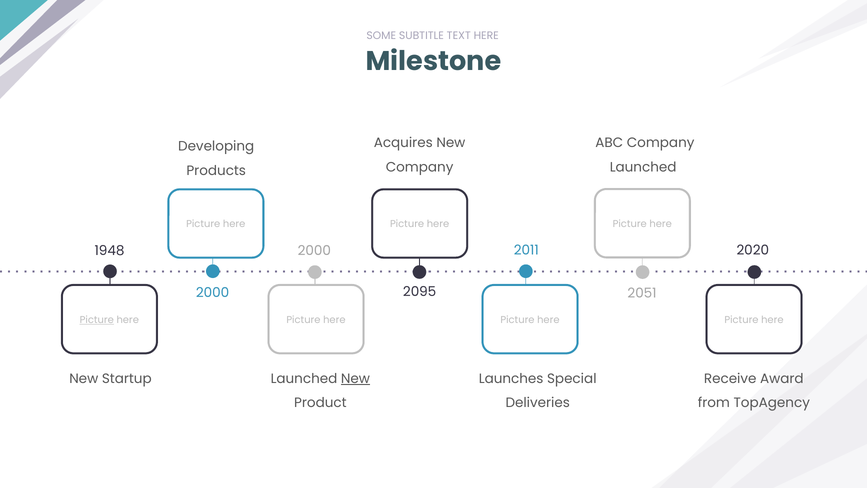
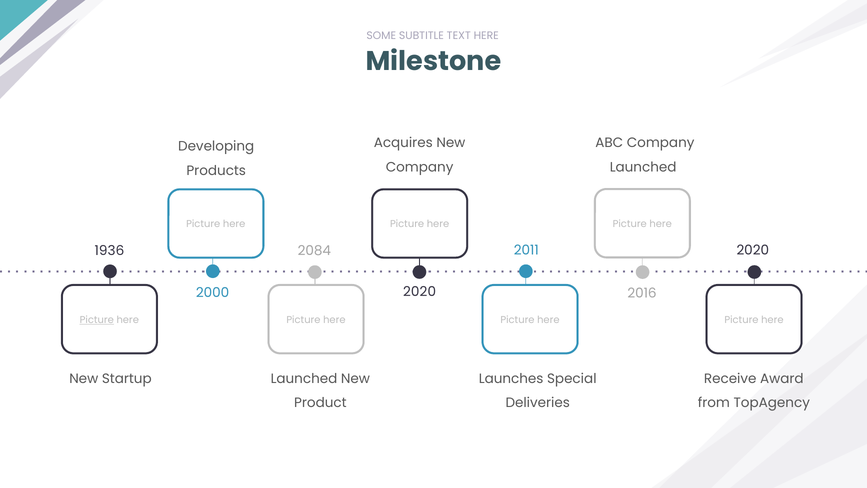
1948: 1948 -> 1936 (109, 251)
2000: 2000 -> 2084 (314, 251)
2095: 2095 -> 2020 (420, 292)
2051: 2051 -> 2016 (642, 293)
New underline: present -> none (355, 378)
